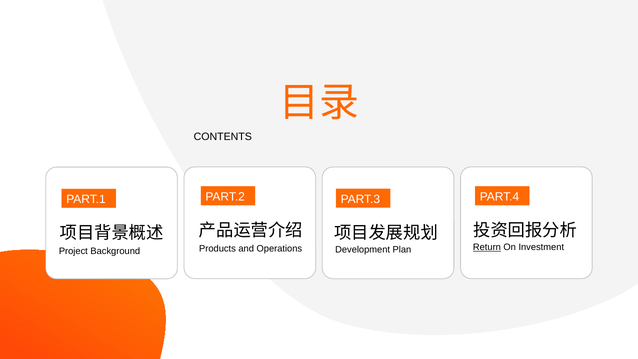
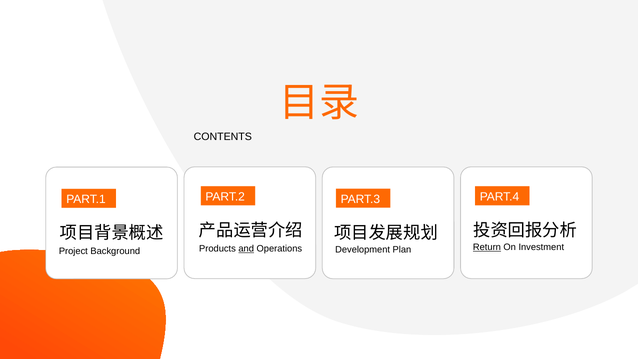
and underline: none -> present (246, 249)
